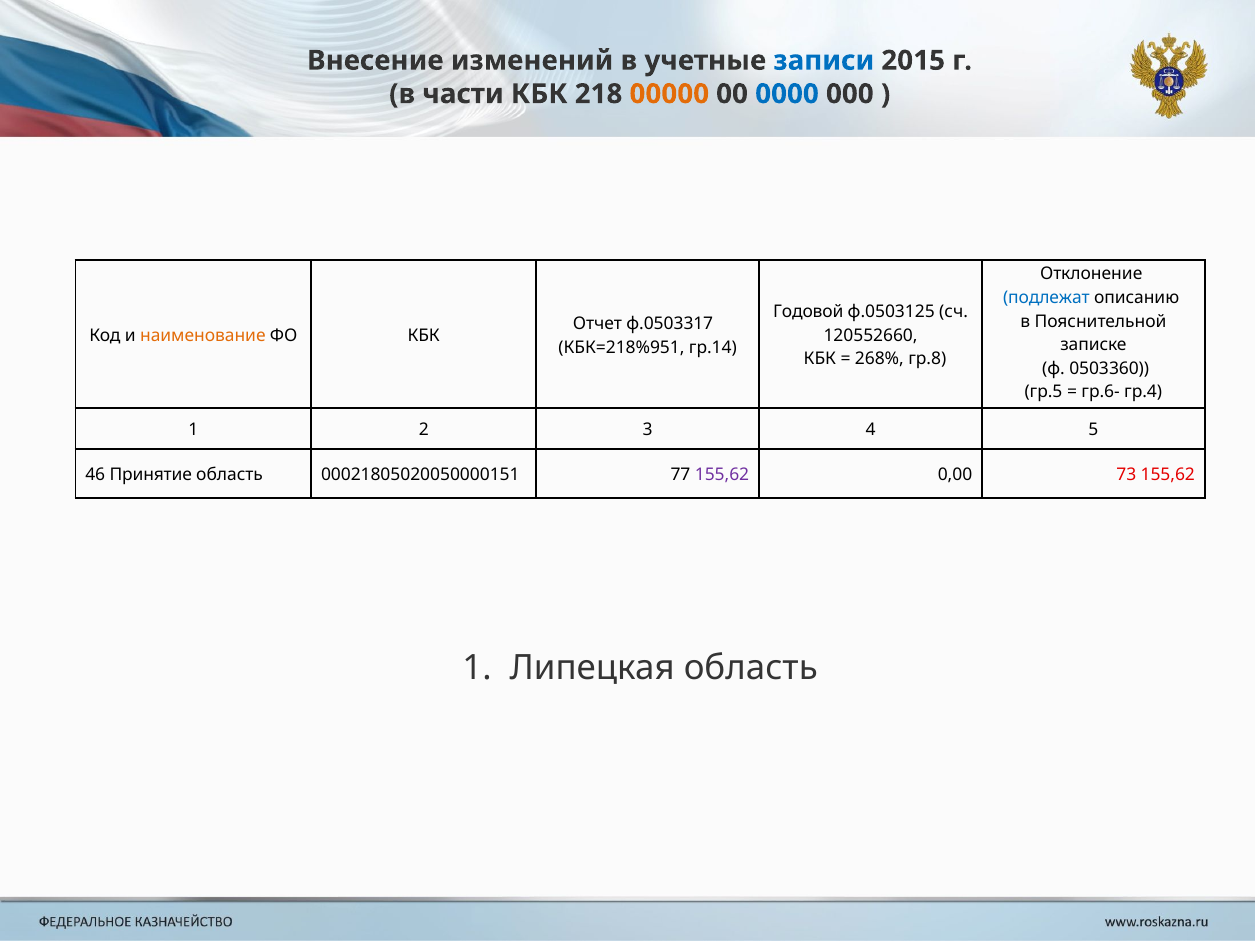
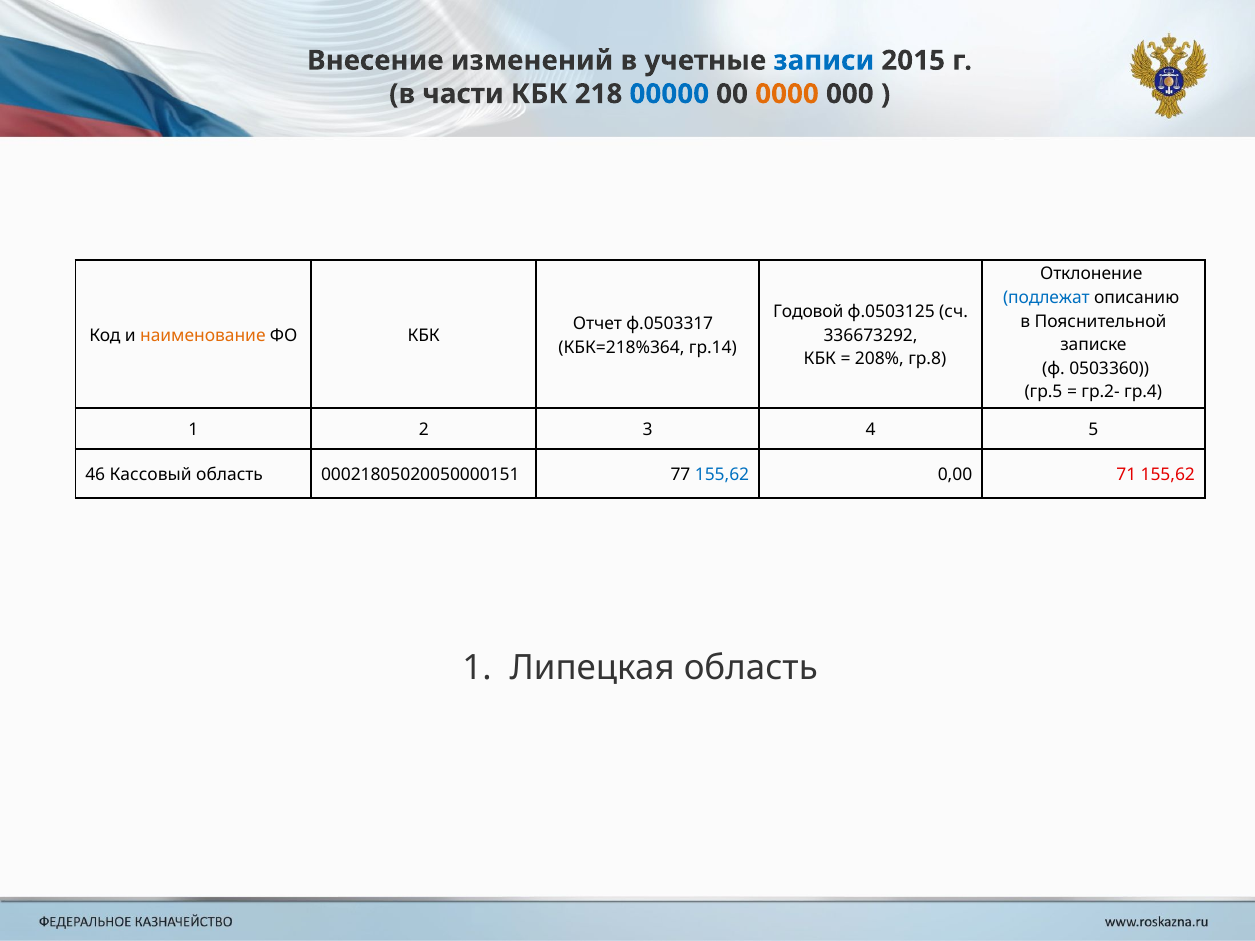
00000 colour: orange -> blue (669, 94)
0000 colour: blue -> orange (787, 94)
120552660: 120552660 -> 336673292 (871, 336)
КБК=218%951: КБК=218%951 -> КБК=218%364 (621, 347)
268%: 268% -> 208% (879, 359)
гр.6-: гр.6- -> гр.2- (1101, 392)
Принятие: Принятие -> Кассовый (151, 475)
155,62 colour: purple -> blue (722, 475)
73: 73 -> 71 (1126, 475)
